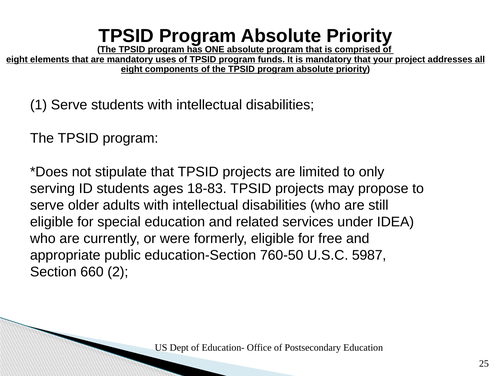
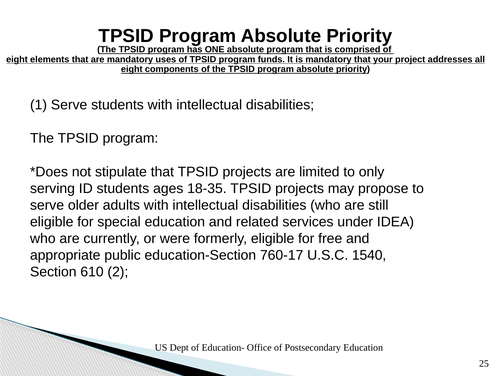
18-83: 18-83 -> 18-35 (207, 188)
760-50: 760-50 -> 760-17 (282, 255)
5987: 5987 -> 1540 (369, 255)
660: 660 -> 610 (92, 272)
